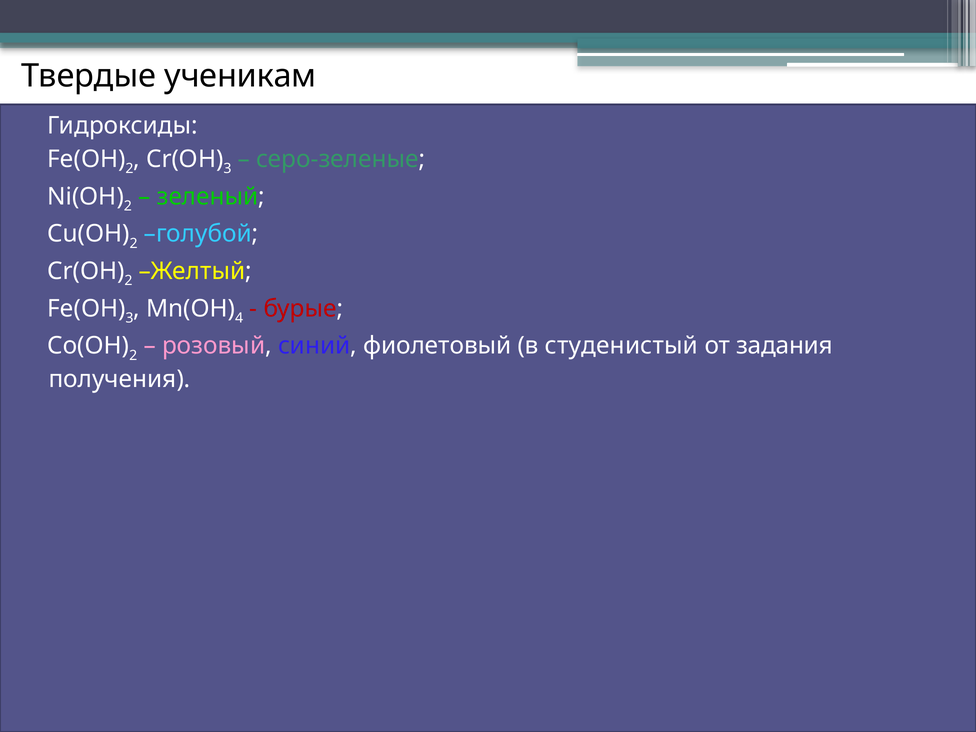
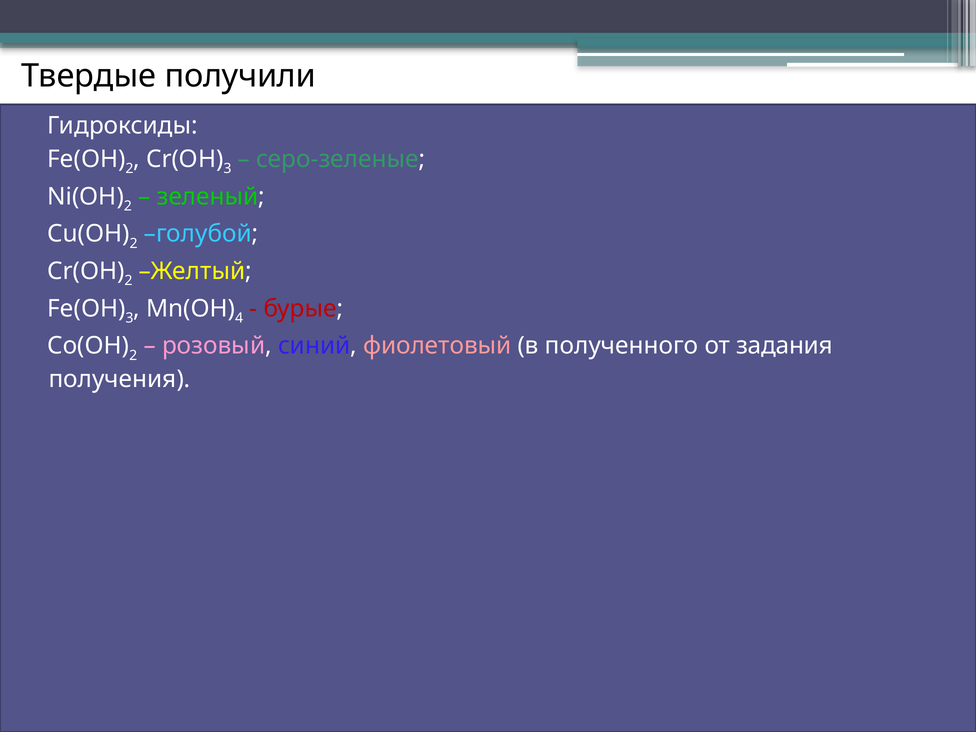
ученикам: ученикам -> получили (240, 76)
фиолетовый colour: white -> pink (437, 346)
студенистый: студенистый -> полученного (622, 346)
